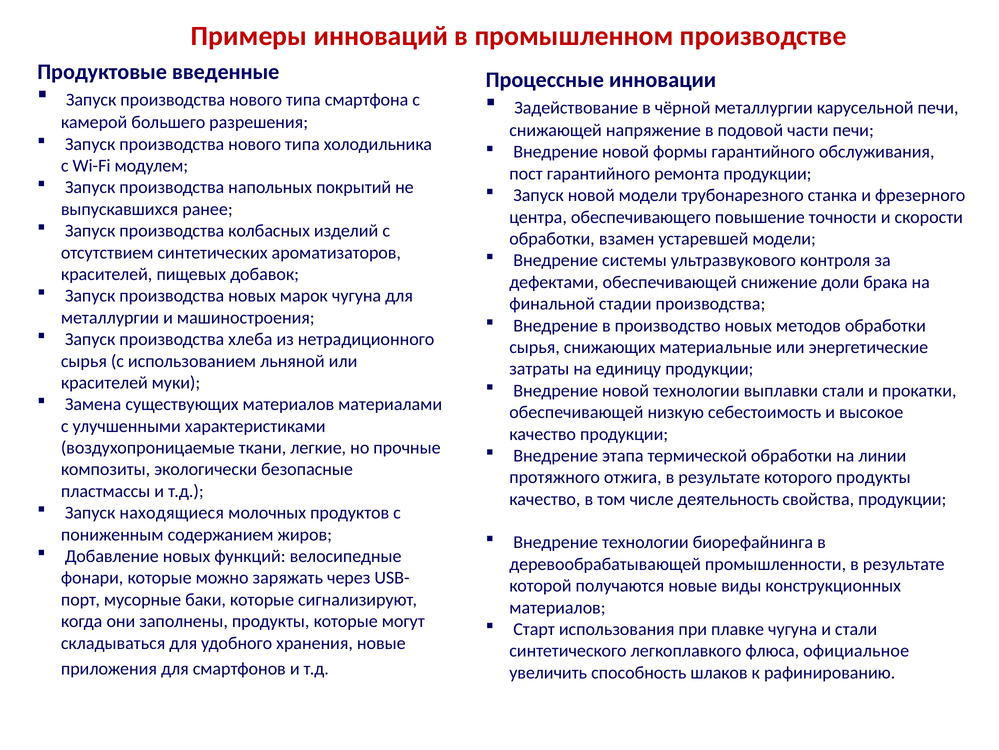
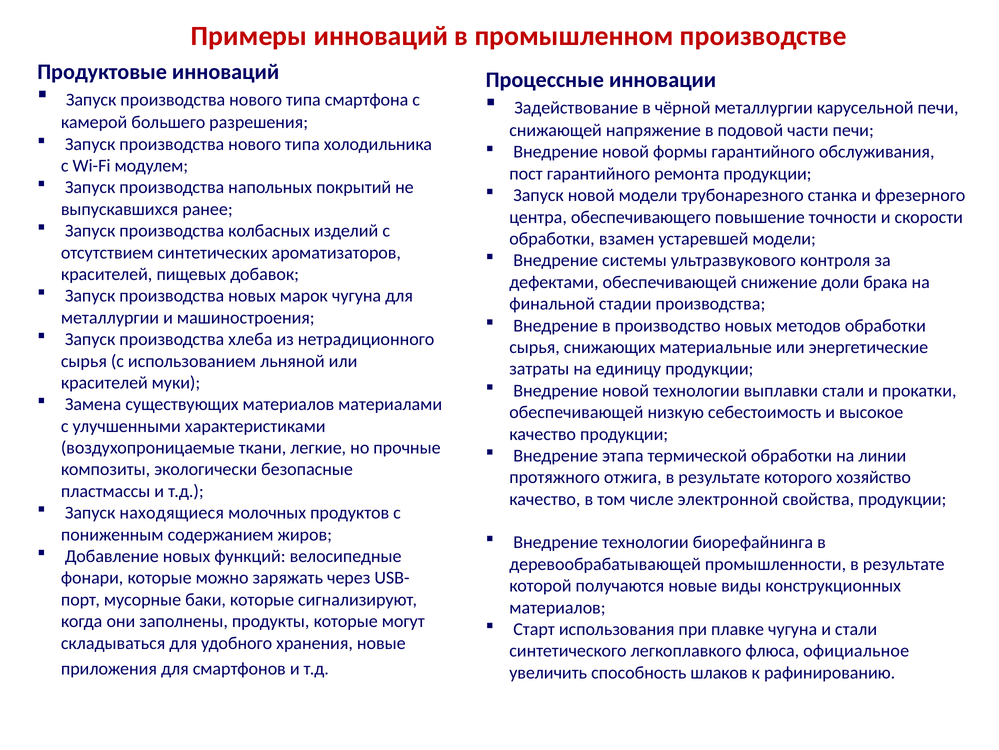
Продуктовые введенные: введенные -> инноваций (226, 72)
которого продукты: продукты -> хозяйство (874, 477)
деятельность: деятельность -> электронной (728, 499)
